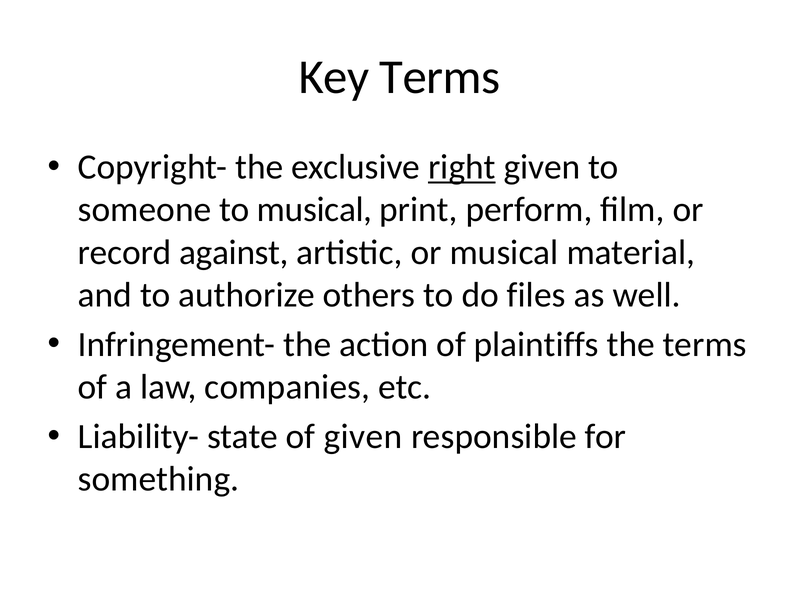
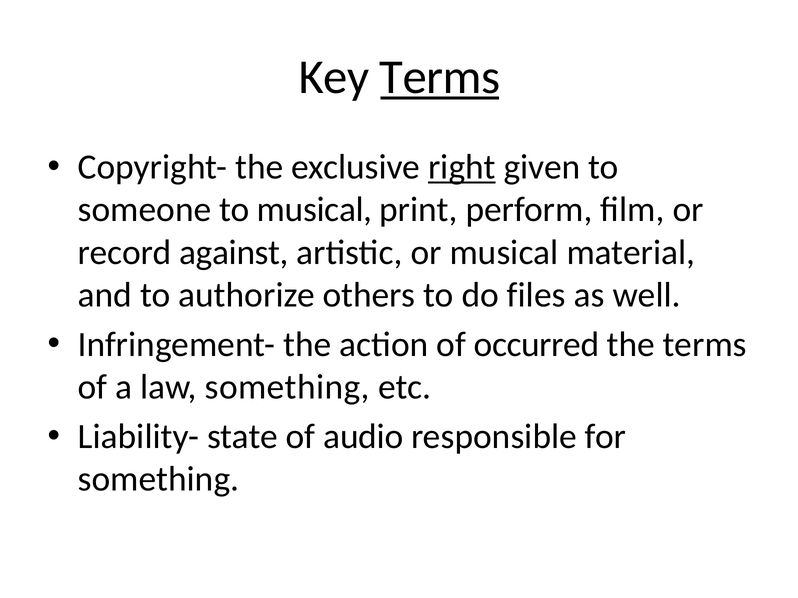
Terms underline: none -> present (440, 77)
plaintiffs: plaintiffs -> occurred (537, 345)
law companies: companies -> something (287, 387)
of given: given -> audio (363, 437)
